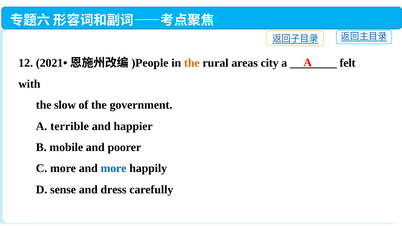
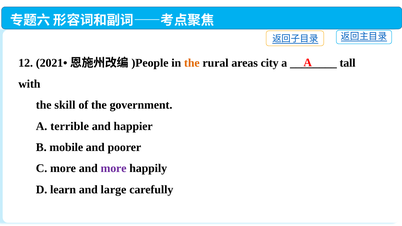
felt: felt -> tall (348, 63)
slow: slow -> skill (65, 105)
more colour: blue -> purple (114, 169)
sense: sense -> learn (63, 190)
dress: dress -> large (113, 190)
